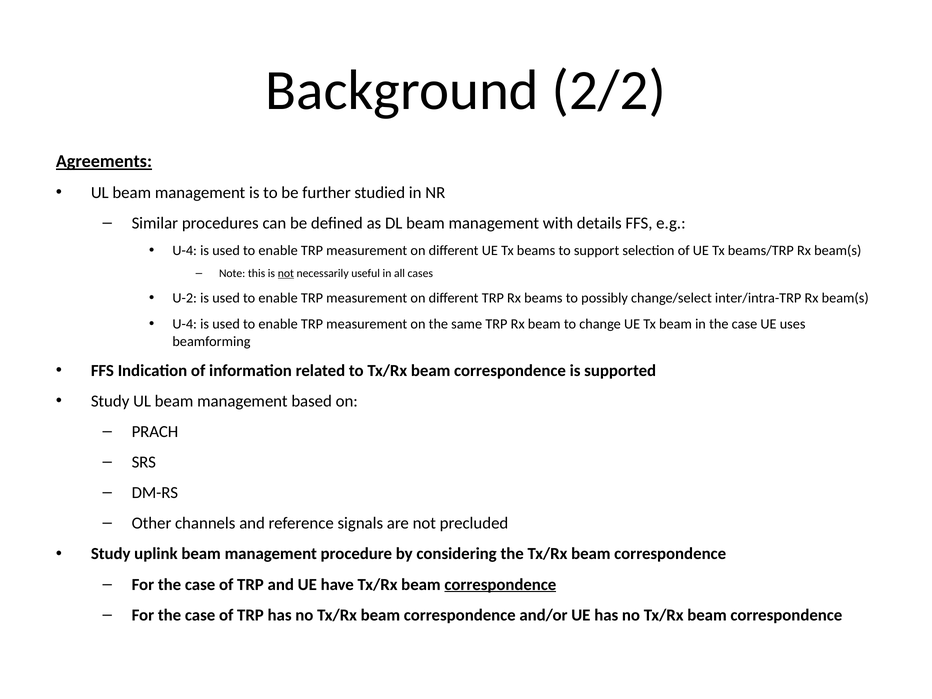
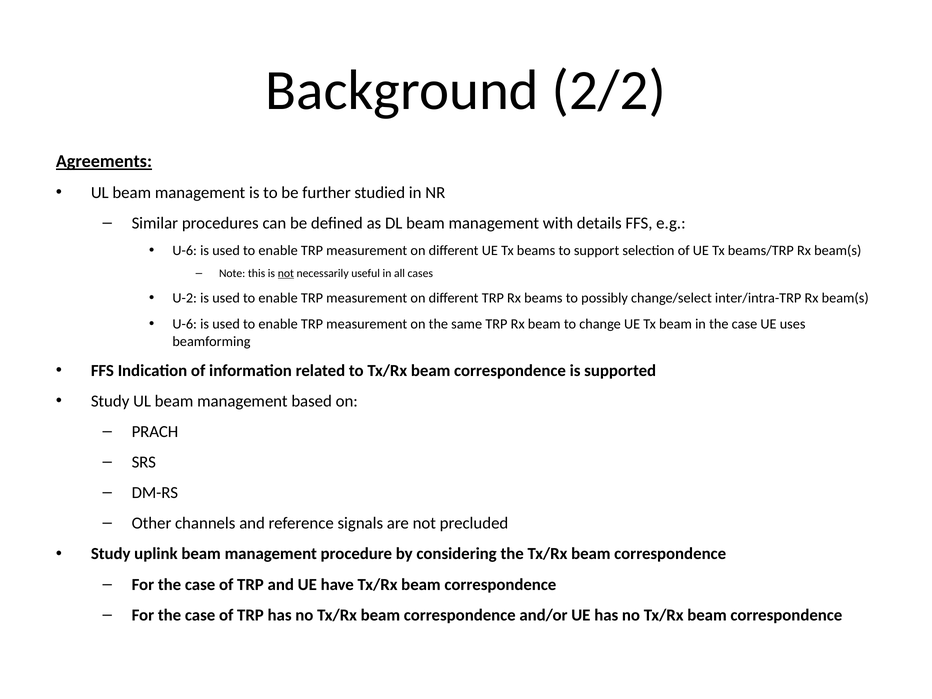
U-4: U-4 -> U-6 (185, 251)
U-4: U-4 -> U-6 (185, 324)
correspondence underline: present -> none (500, 585)
